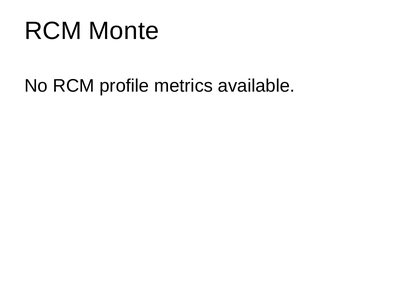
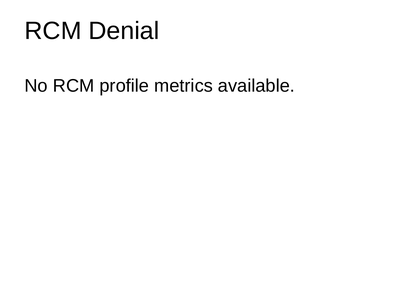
Monte: Monte -> Denial (124, 31)
